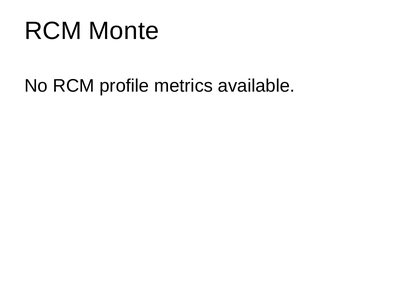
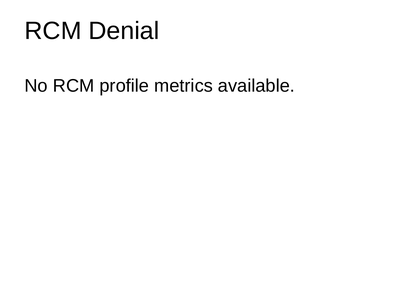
Monte: Monte -> Denial (124, 31)
